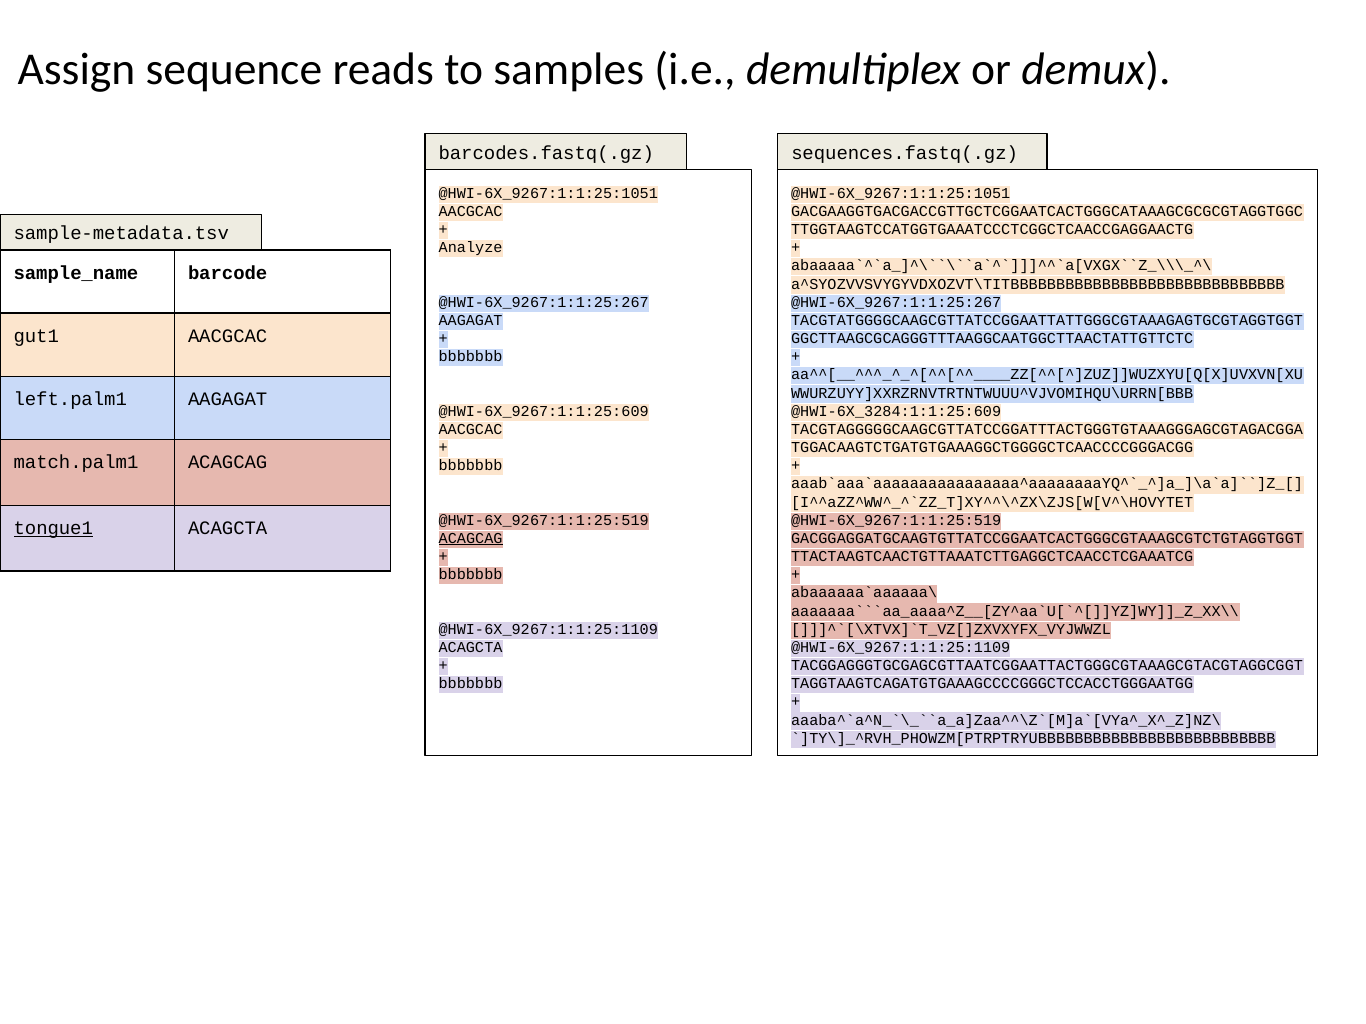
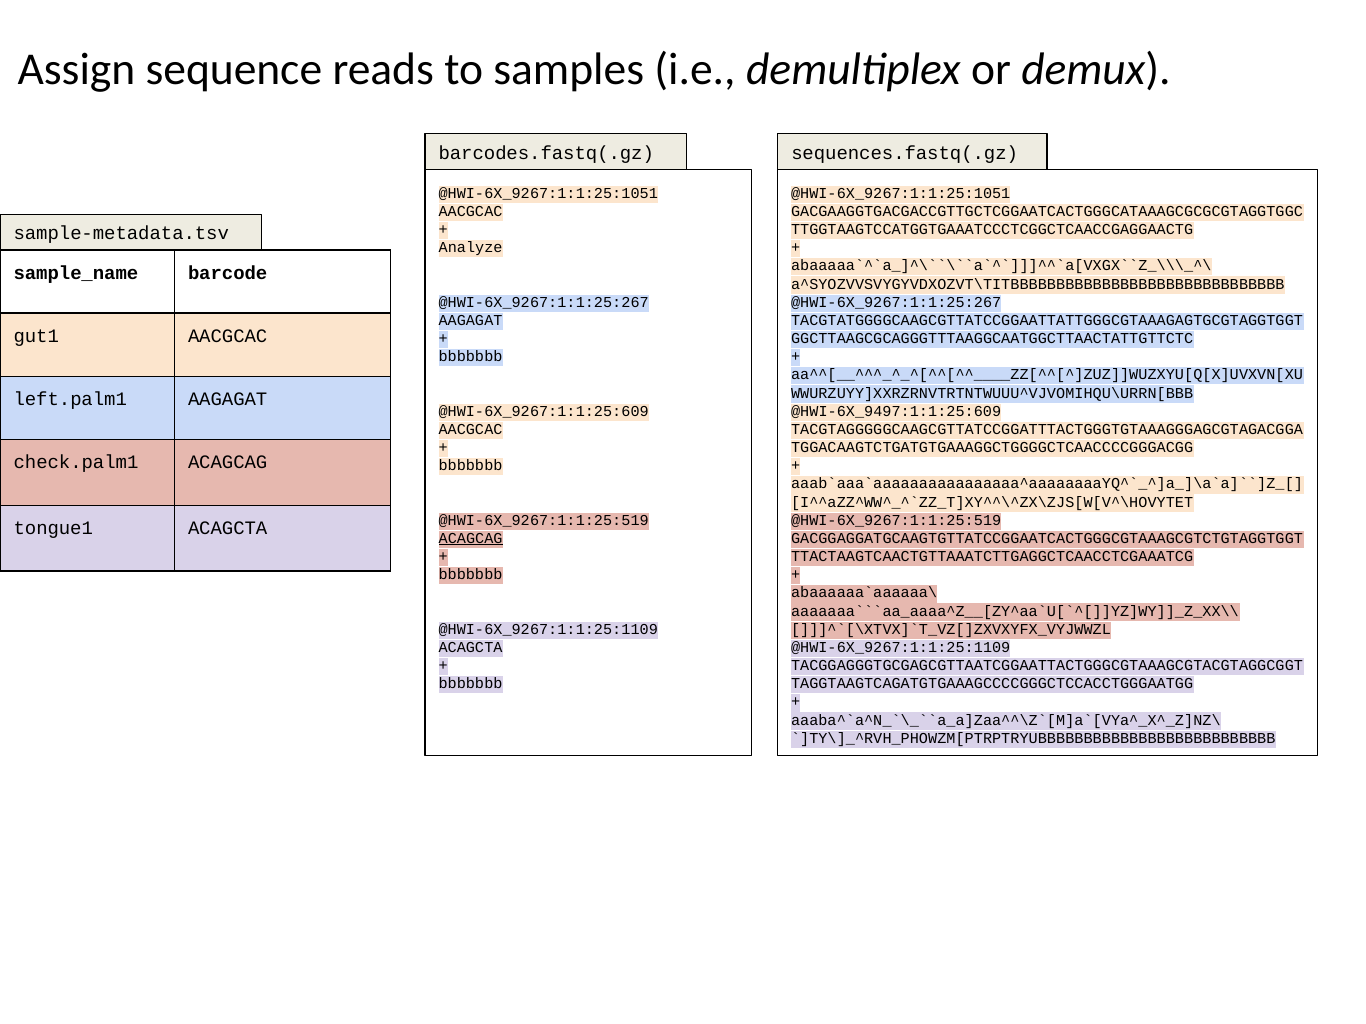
@HWI-6X_3284:1:1:25:609: @HWI-6X_3284:1:1:25:609 -> @HWI-6X_9497:1:1:25:609 (896, 411)
match.palm1: match.palm1 -> check.palm1 (76, 463)
tongue1 underline: present -> none (53, 529)
